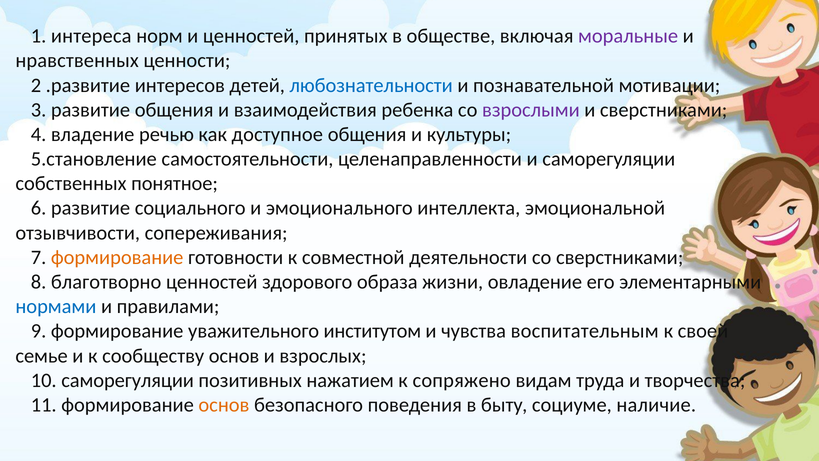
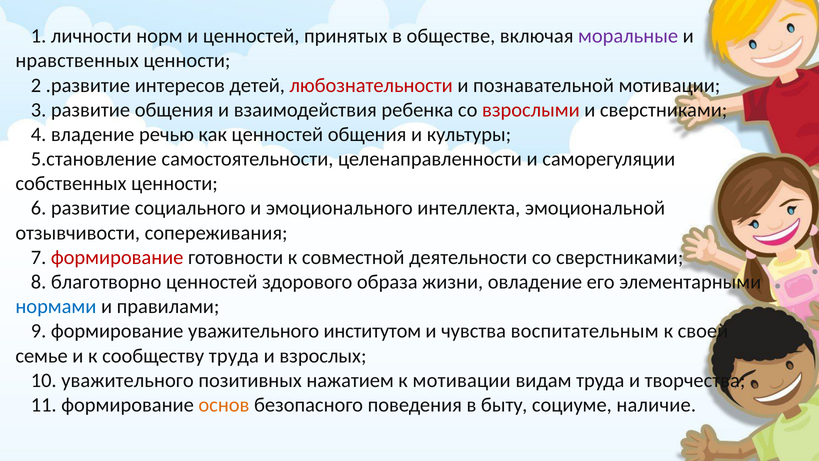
интереса: интереса -> личности (91, 36)
любознательности colour: blue -> red (371, 85)
взрослыми colour: purple -> red (531, 110)
как доступное: доступное -> ценностей (277, 134)
собственных понятное: понятное -> ценности (175, 184)
формирование colour: orange -> red (117, 257)
сообществу основ: основ -> труда (234, 355)
10 саморегуляции: саморегуляции -> уважительного (128, 380)
к сопряжено: сопряжено -> мотивации (462, 380)
